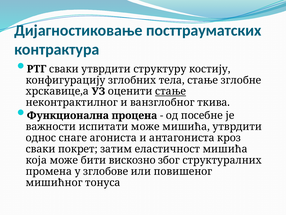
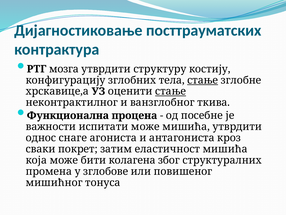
РТГ сваки: сваки -> мозга (64, 69)
стање underline: none -> present (203, 80)
вискозно: вискозно -> колагена (132, 160)
